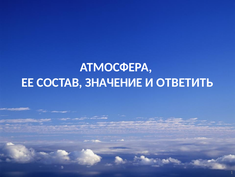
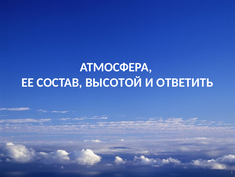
ЗНАЧЕНИЕ: ЗНАЧЕНИЕ -> ВЫСОТОЙ (114, 82)
